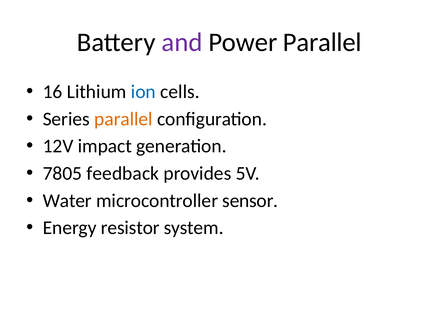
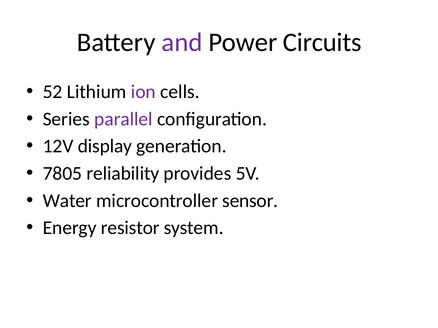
Power Parallel: Parallel -> Circuits (322, 42)
16: 16 -> 52 (53, 92)
ion colour: blue -> purple (143, 92)
parallel colour: orange -> purple (123, 119)
impact: impact -> display (105, 146)
feedback: feedback -> reliability (123, 174)
